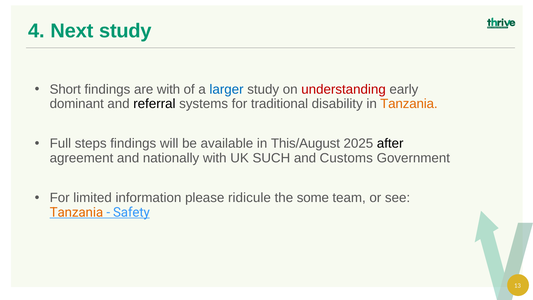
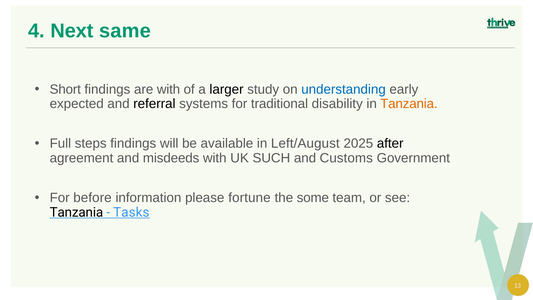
Next study: study -> same (125, 31)
larger colour: blue -> black (227, 89)
understanding colour: red -> blue (344, 89)
dominant: dominant -> expected (77, 104)
This/August: This/August -> Left/August (305, 143)
nationally: nationally -> misdeeds (171, 158)
limited: limited -> before (92, 198)
ridicule: ridicule -> fortune (249, 198)
Tanzania colour: orange -> black (76, 212)
Safety: Safety -> Tasks (131, 212)
